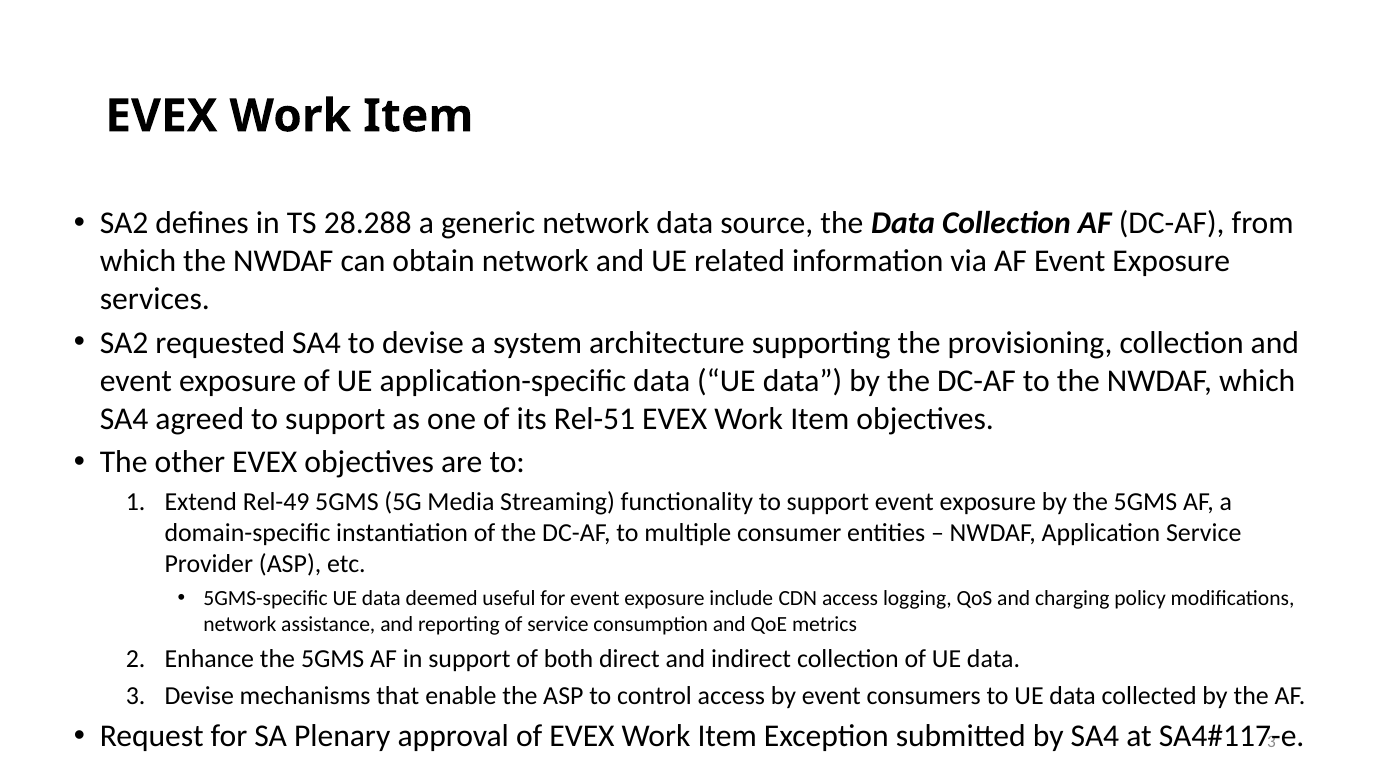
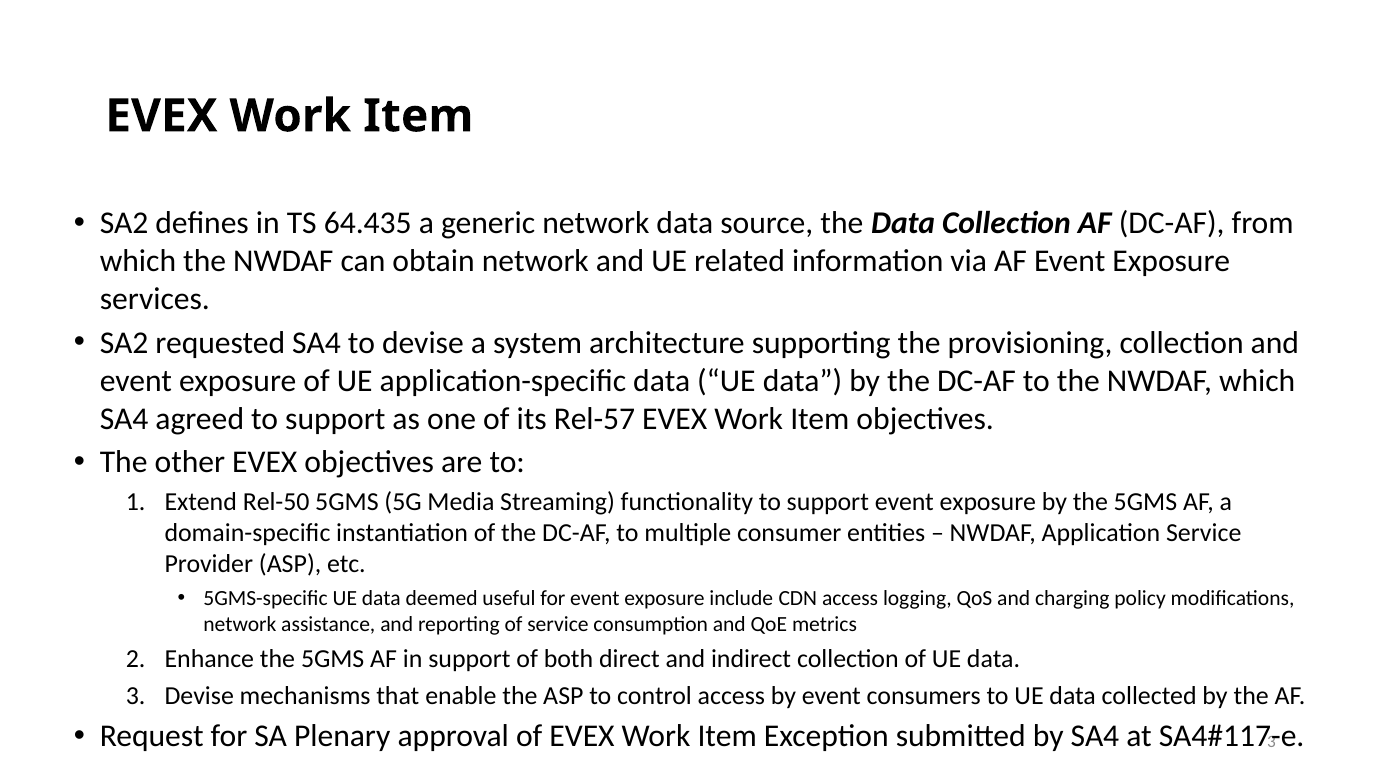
28.288: 28.288 -> 64.435 (368, 223)
Rel-51: Rel-51 -> Rel-57 (594, 419)
Rel-49: Rel-49 -> Rel-50 (276, 502)
